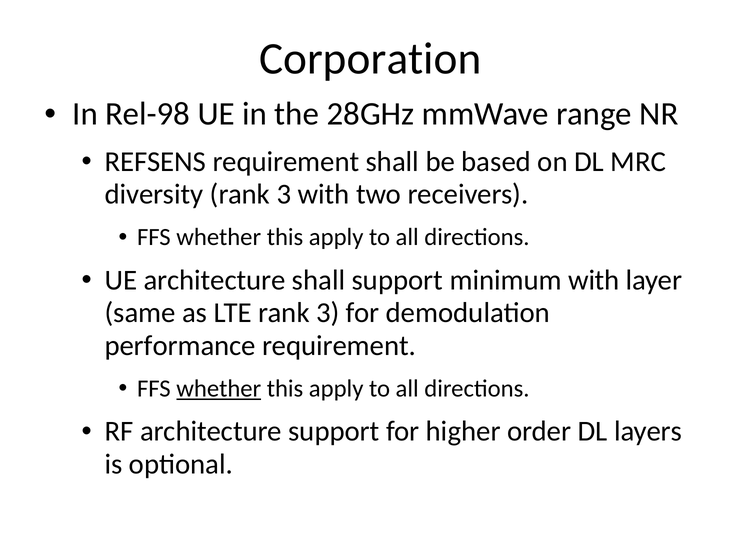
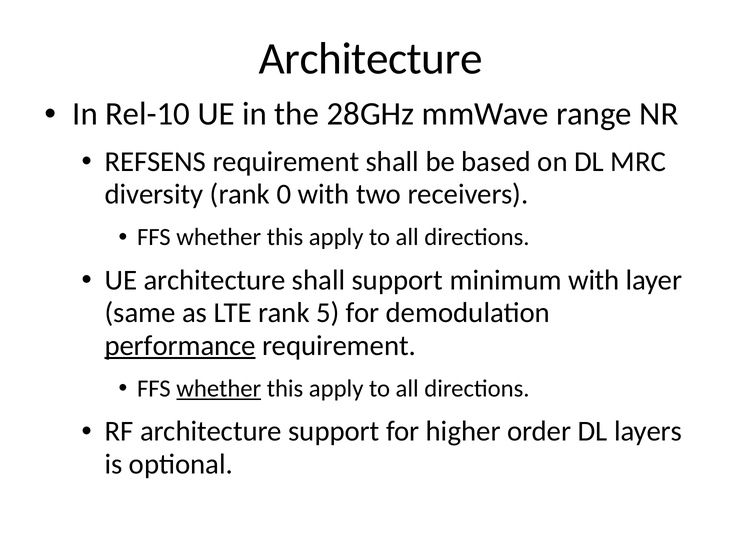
Corporation: Corporation -> Architecture (371, 59)
Rel-98: Rel-98 -> Rel-10 (148, 114)
diversity rank 3: 3 -> 0 (284, 194)
LTE rank 3: 3 -> 5 (328, 313)
performance underline: none -> present (180, 345)
